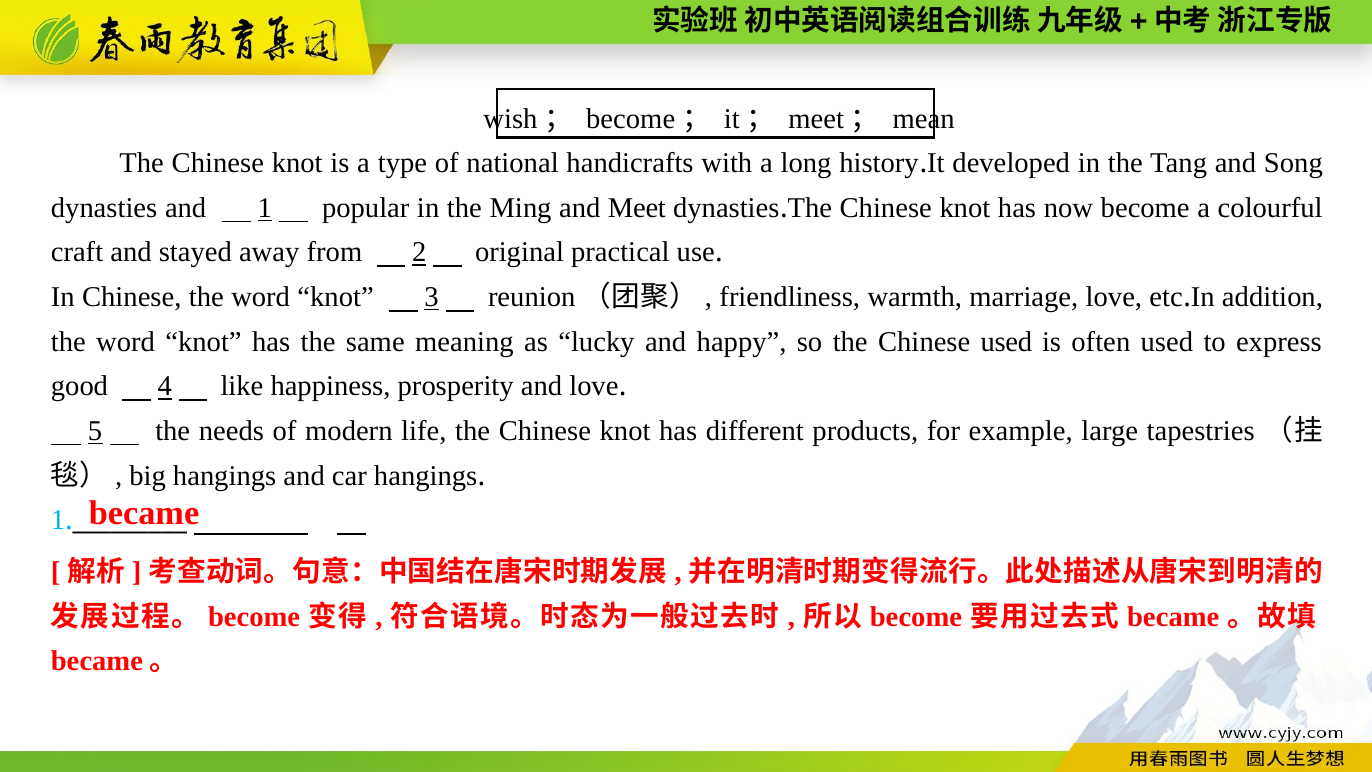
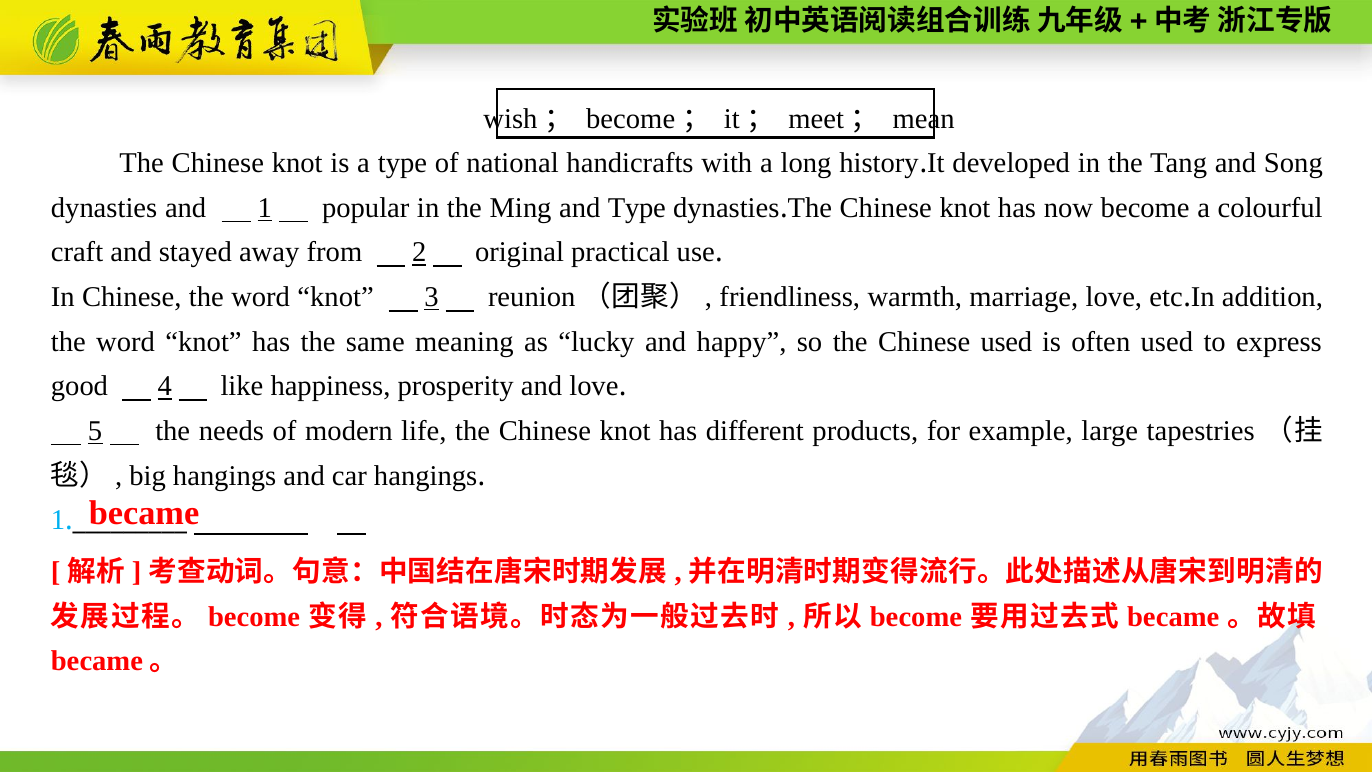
and Meet: Meet -> Type (637, 208)
